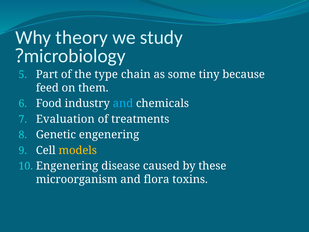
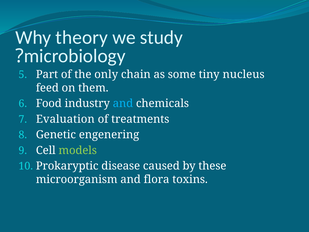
type: type -> only (106, 74)
because: because -> nucleus (244, 74)
models colour: yellow -> light green (78, 150)
Engenering: Engenering -> Prokaryptic (67, 166)
